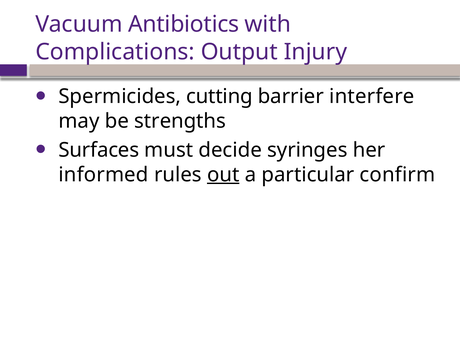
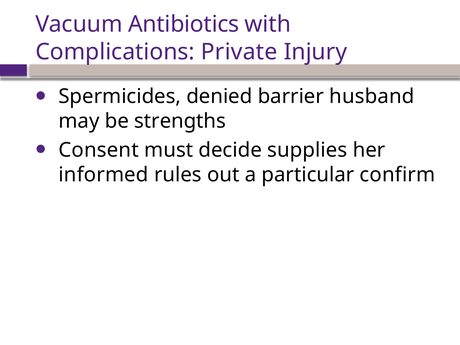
Output: Output -> Private (239, 52)
cutting: cutting -> denied (219, 96)
interfere: interfere -> husband (372, 96)
Surfaces: Surfaces -> Consent (99, 150)
syringes: syringes -> supplies (307, 150)
out underline: present -> none (223, 175)
